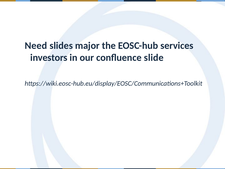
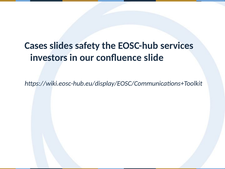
Need: Need -> Cases (36, 45)
major: major -> safety (87, 45)
